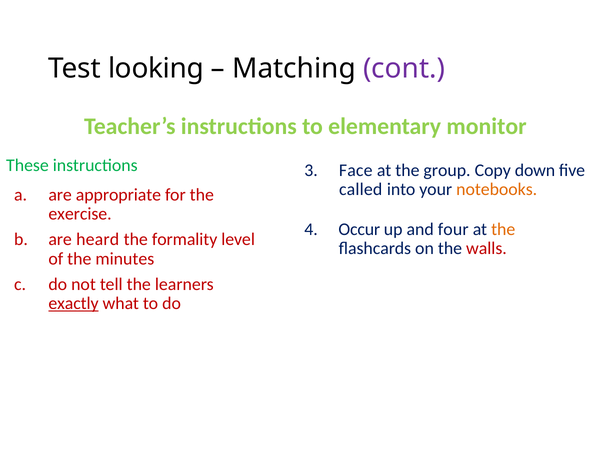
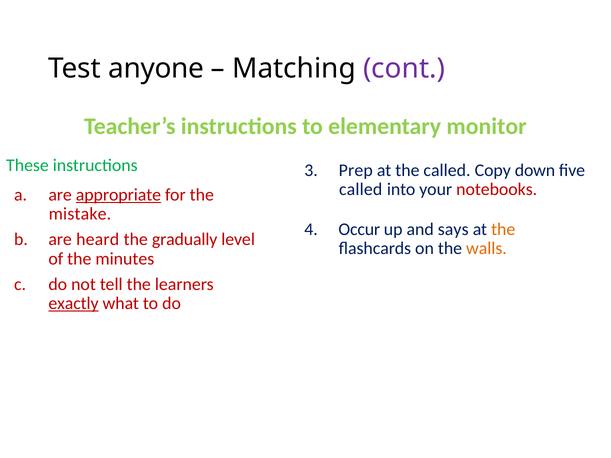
looking: looking -> anyone (156, 69)
Face: Face -> Prep (356, 170)
the group: group -> called (447, 170)
notebooks colour: orange -> red (497, 190)
appropriate underline: none -> present (118, 195)
exercise: exercise -> mistake (80, 214)
four: four -> says (453, 229)
formality: formality -> gradually (185, 240)
walls colour: red -> orange (486, 249)
